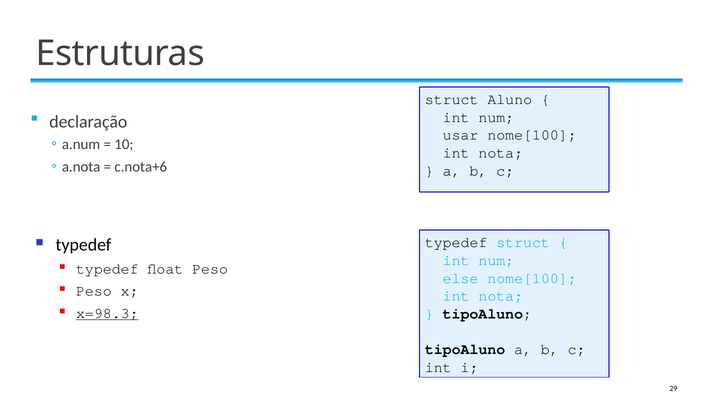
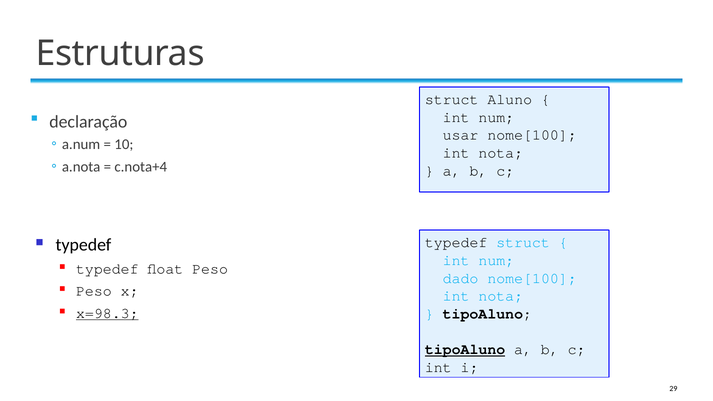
c.nota+6: c.nota+6 -> c.nota+4 (141, 167)
else: else -> dado (461, 278)
tipoAluno underline: none -> present (465, 350)
